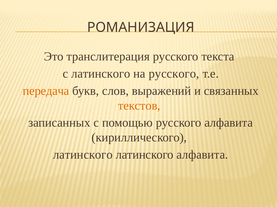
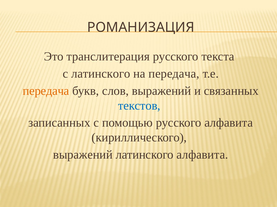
на русского: русского -> передача (174, 74)
текстов colour: orange -> blue (139, 106)
латинского: латинского -> выражений (83, 155)
